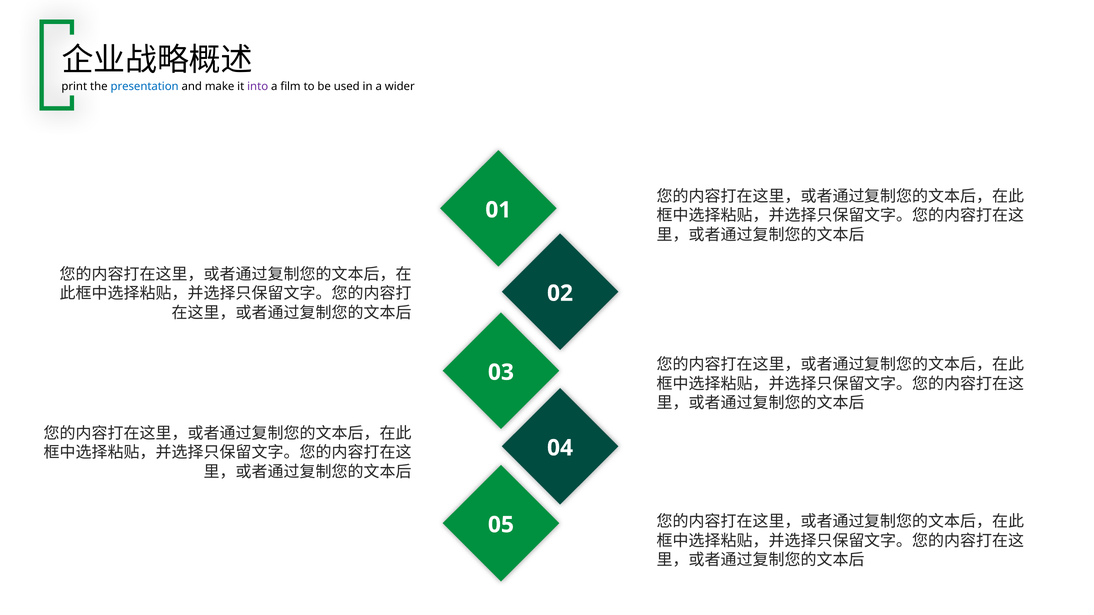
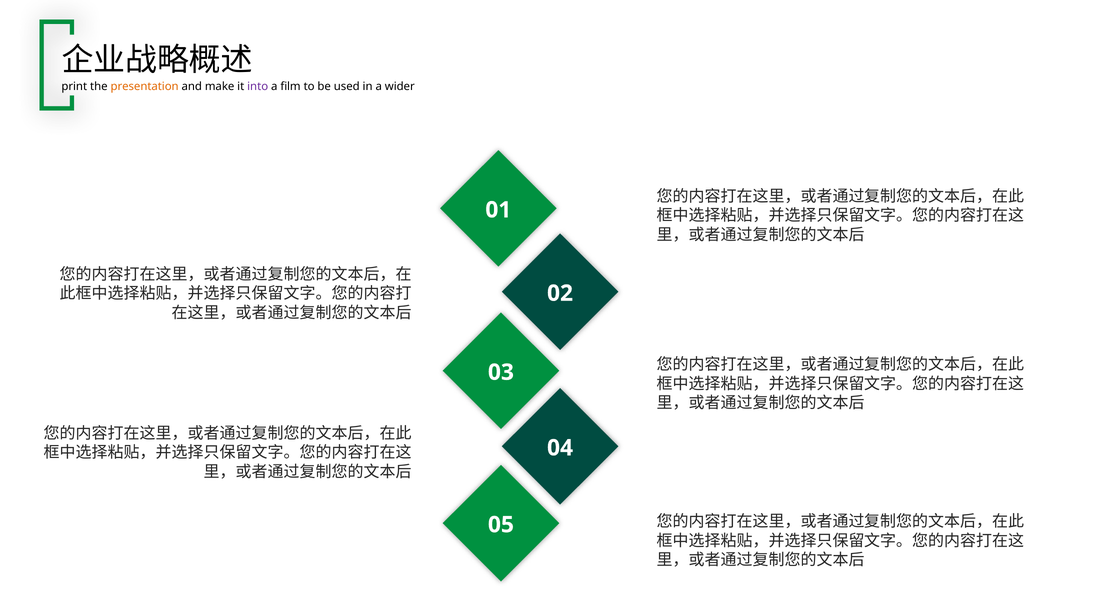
presentation colour: blue -> orange (145, 87)
